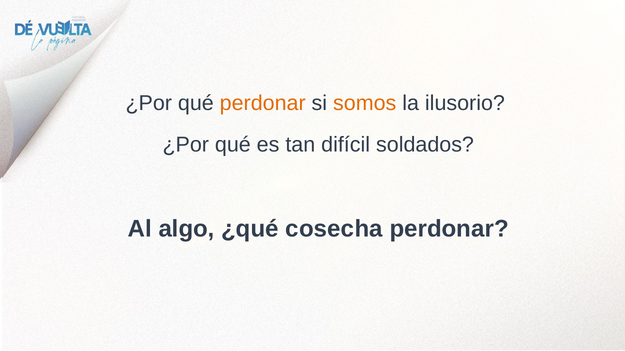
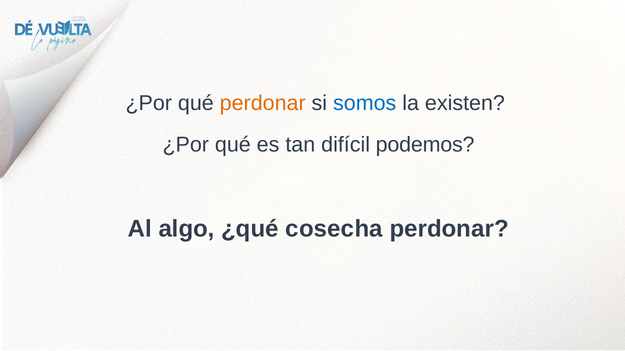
somos colour: orange -> blue (365, 103)
ilusorio: ilusorio -> existen (465, 103)
soldados: soldados -> podemos (425, 145)
